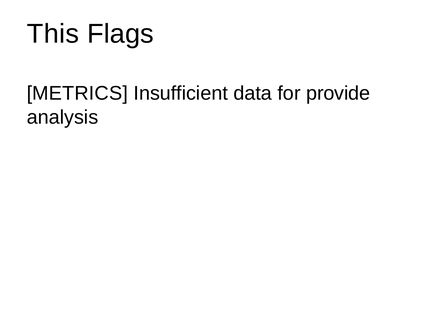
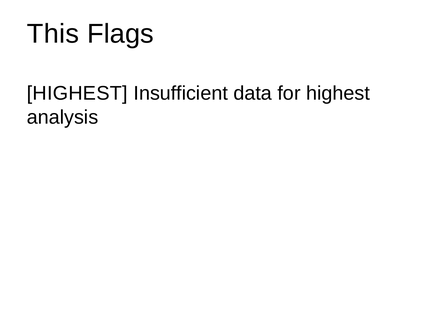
METRICS: METRICS -> HIGHEST (77, 94)
for provide: provide -> highest (338, 94)
